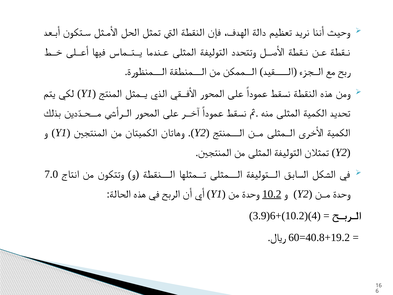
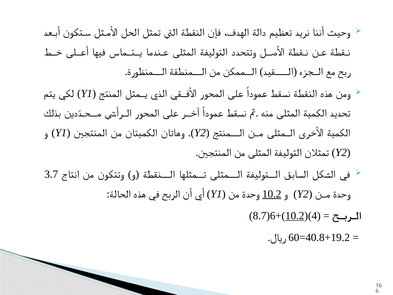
7.0: 7.0 -> 3.7 (51, 174)
3.9: 3.9 -> 8.7 (260, 216)
10.2 underline: none -> present (295, 216)
